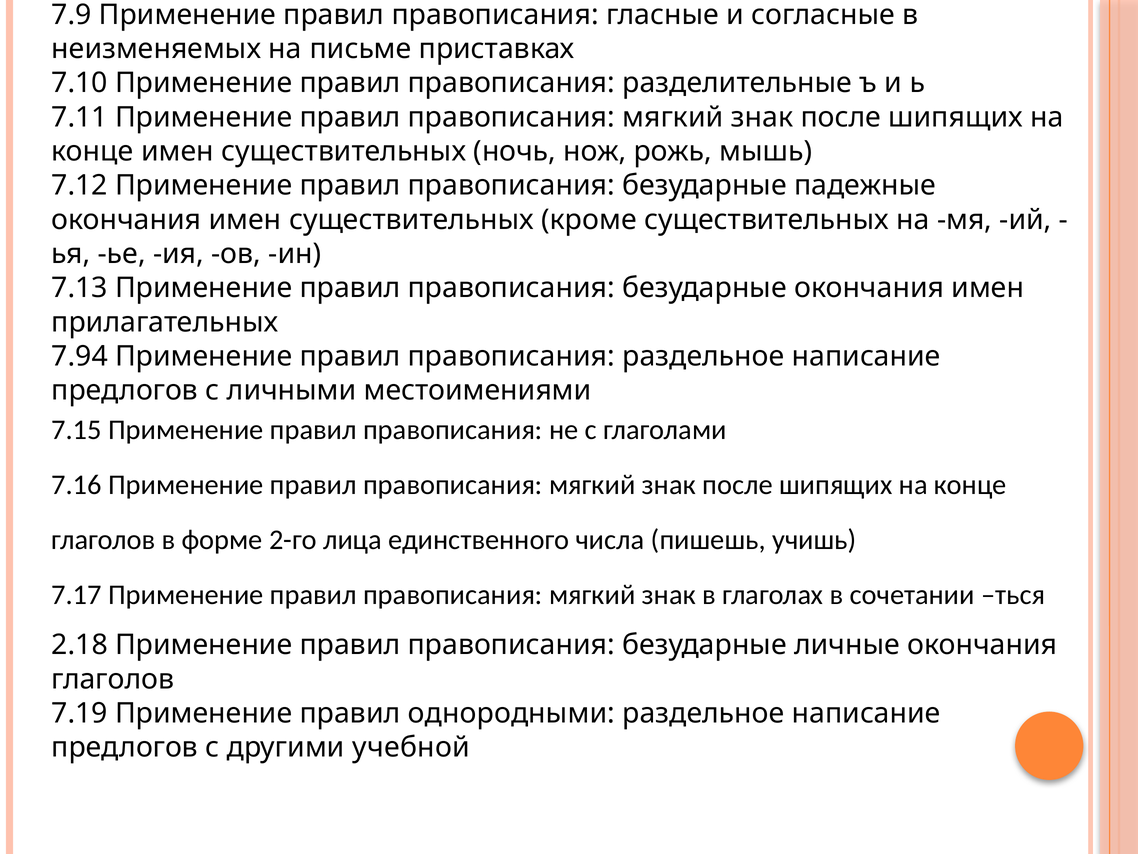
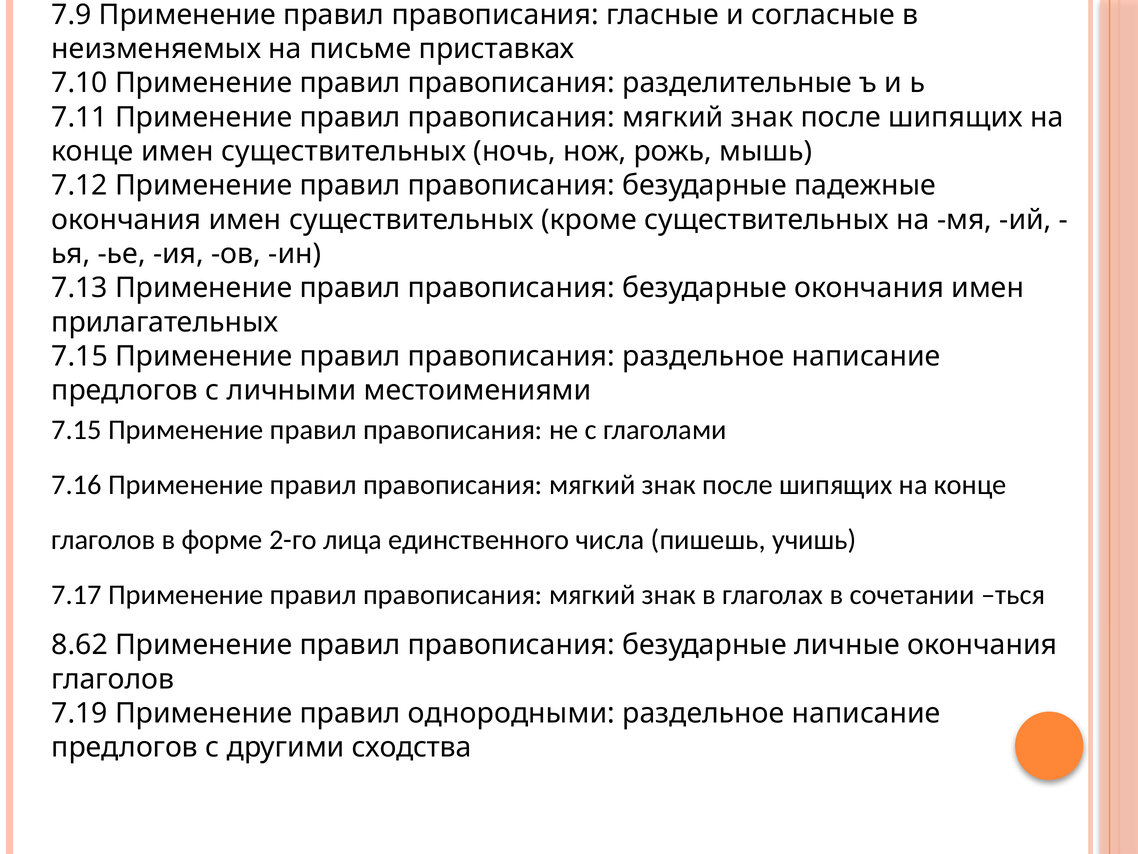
7.94: 7.94 -> 7.15 (80, 356)
2.18: 2.18 -> 8.62 (80, 645)
учебной: учебной -> сходства (412, 747)
